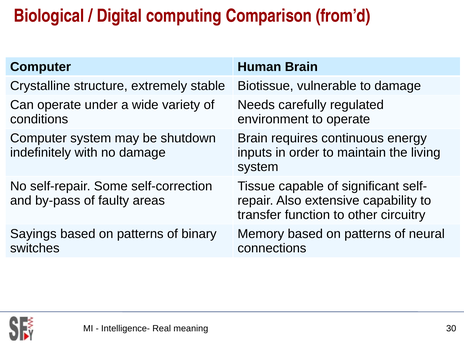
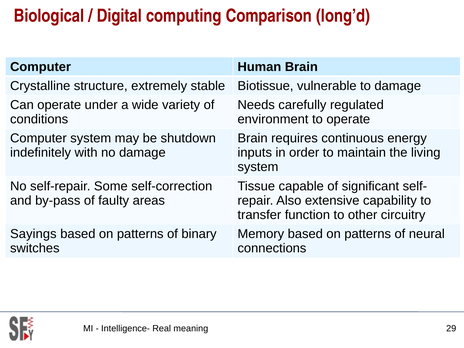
from’d: from’d -> long’d (343, 16)
30: 30 -> 29 (451, 328)
